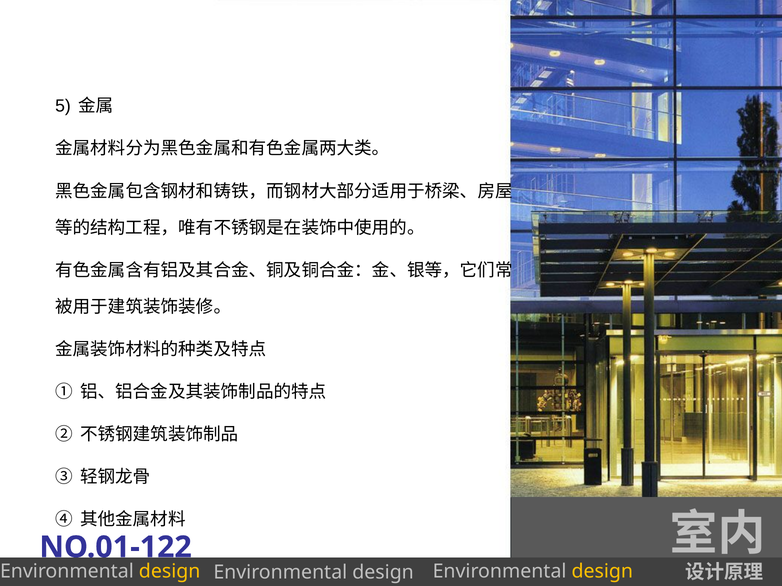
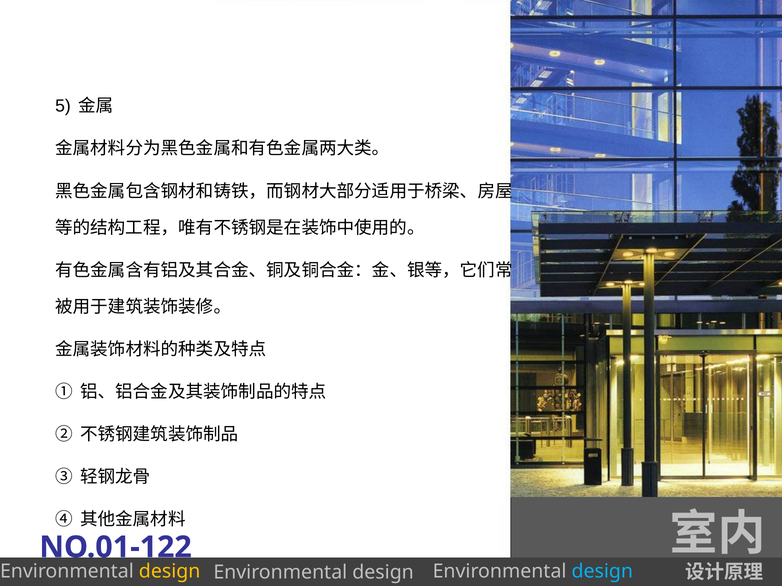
design colour: yellow -> light blue (602, 572)
